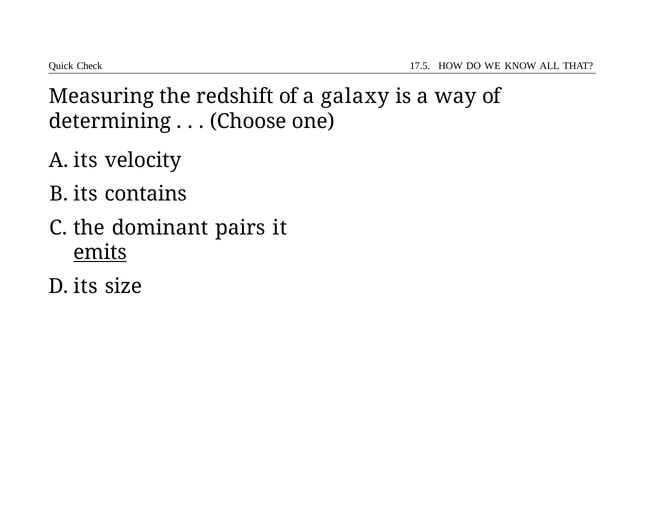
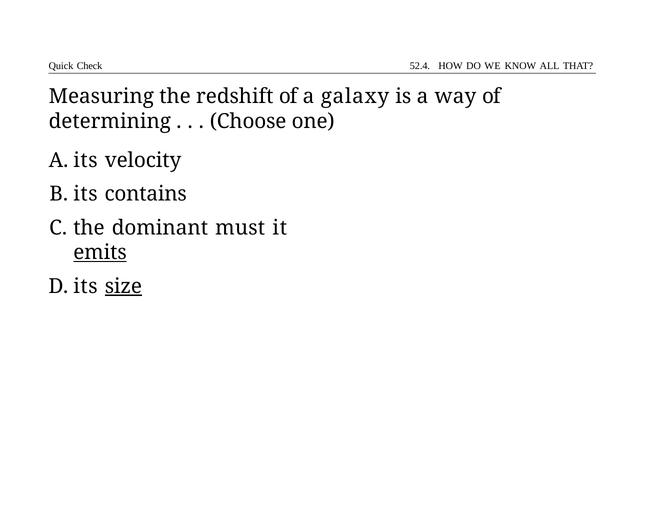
17.5: 17.5 -> 52.4 (420, 66)
pairs: pairs -> must (240, 228)
size underline: none -> present (123, 286)
